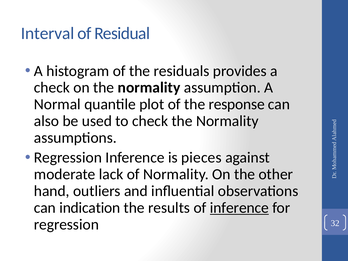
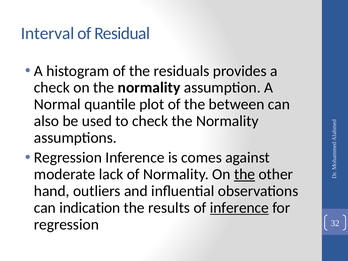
response: response -> between (237, 104)
pieces: pieces -> comes (202, 158)
the underline: none -> present (245, 174)
